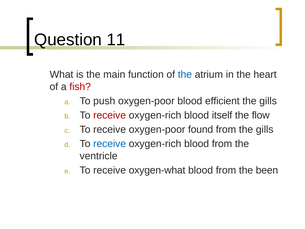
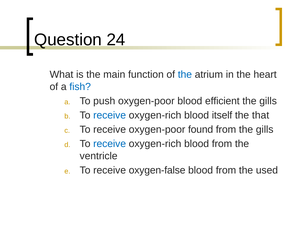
11: 11 -> 24 (116, 40)
fish colour: red -> blue (80, 87)
receive colour: red -> blue (110, 115)
flow: flow -> that (261, 115)
oxygen-what: oxygen-what -> oxygen-false (157, 170)
been: been -> used (267, 170)
